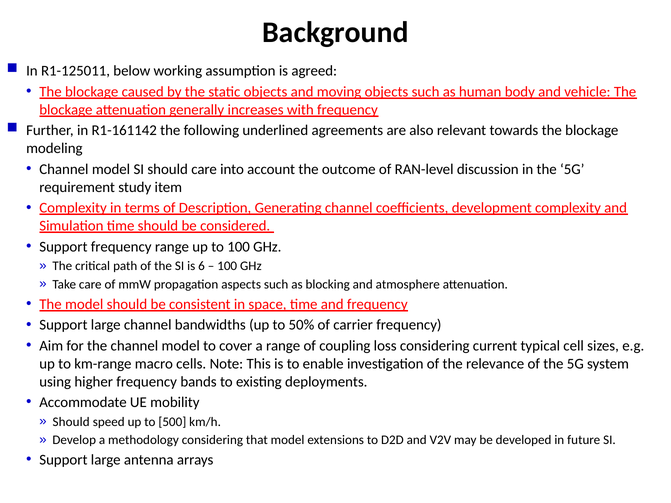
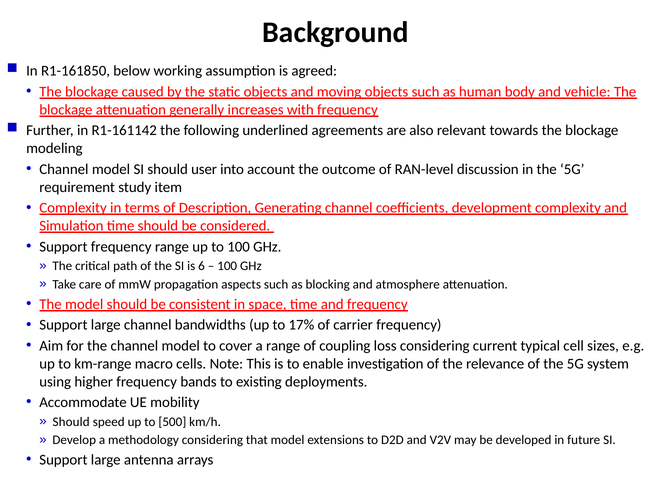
R1-125011: R1-125011 -> R1-161850 (76, 71)
should care: care -> user (204, 169)
50%: 50% -> 17% (301, 325)
